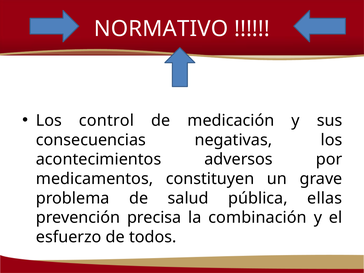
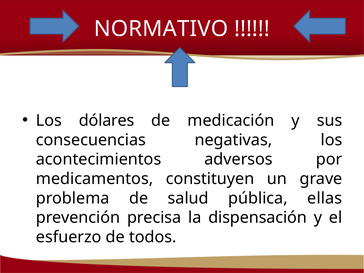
control: control -> dólares (107, 120)
combinación: combinación -> dispensación (258, 218)
